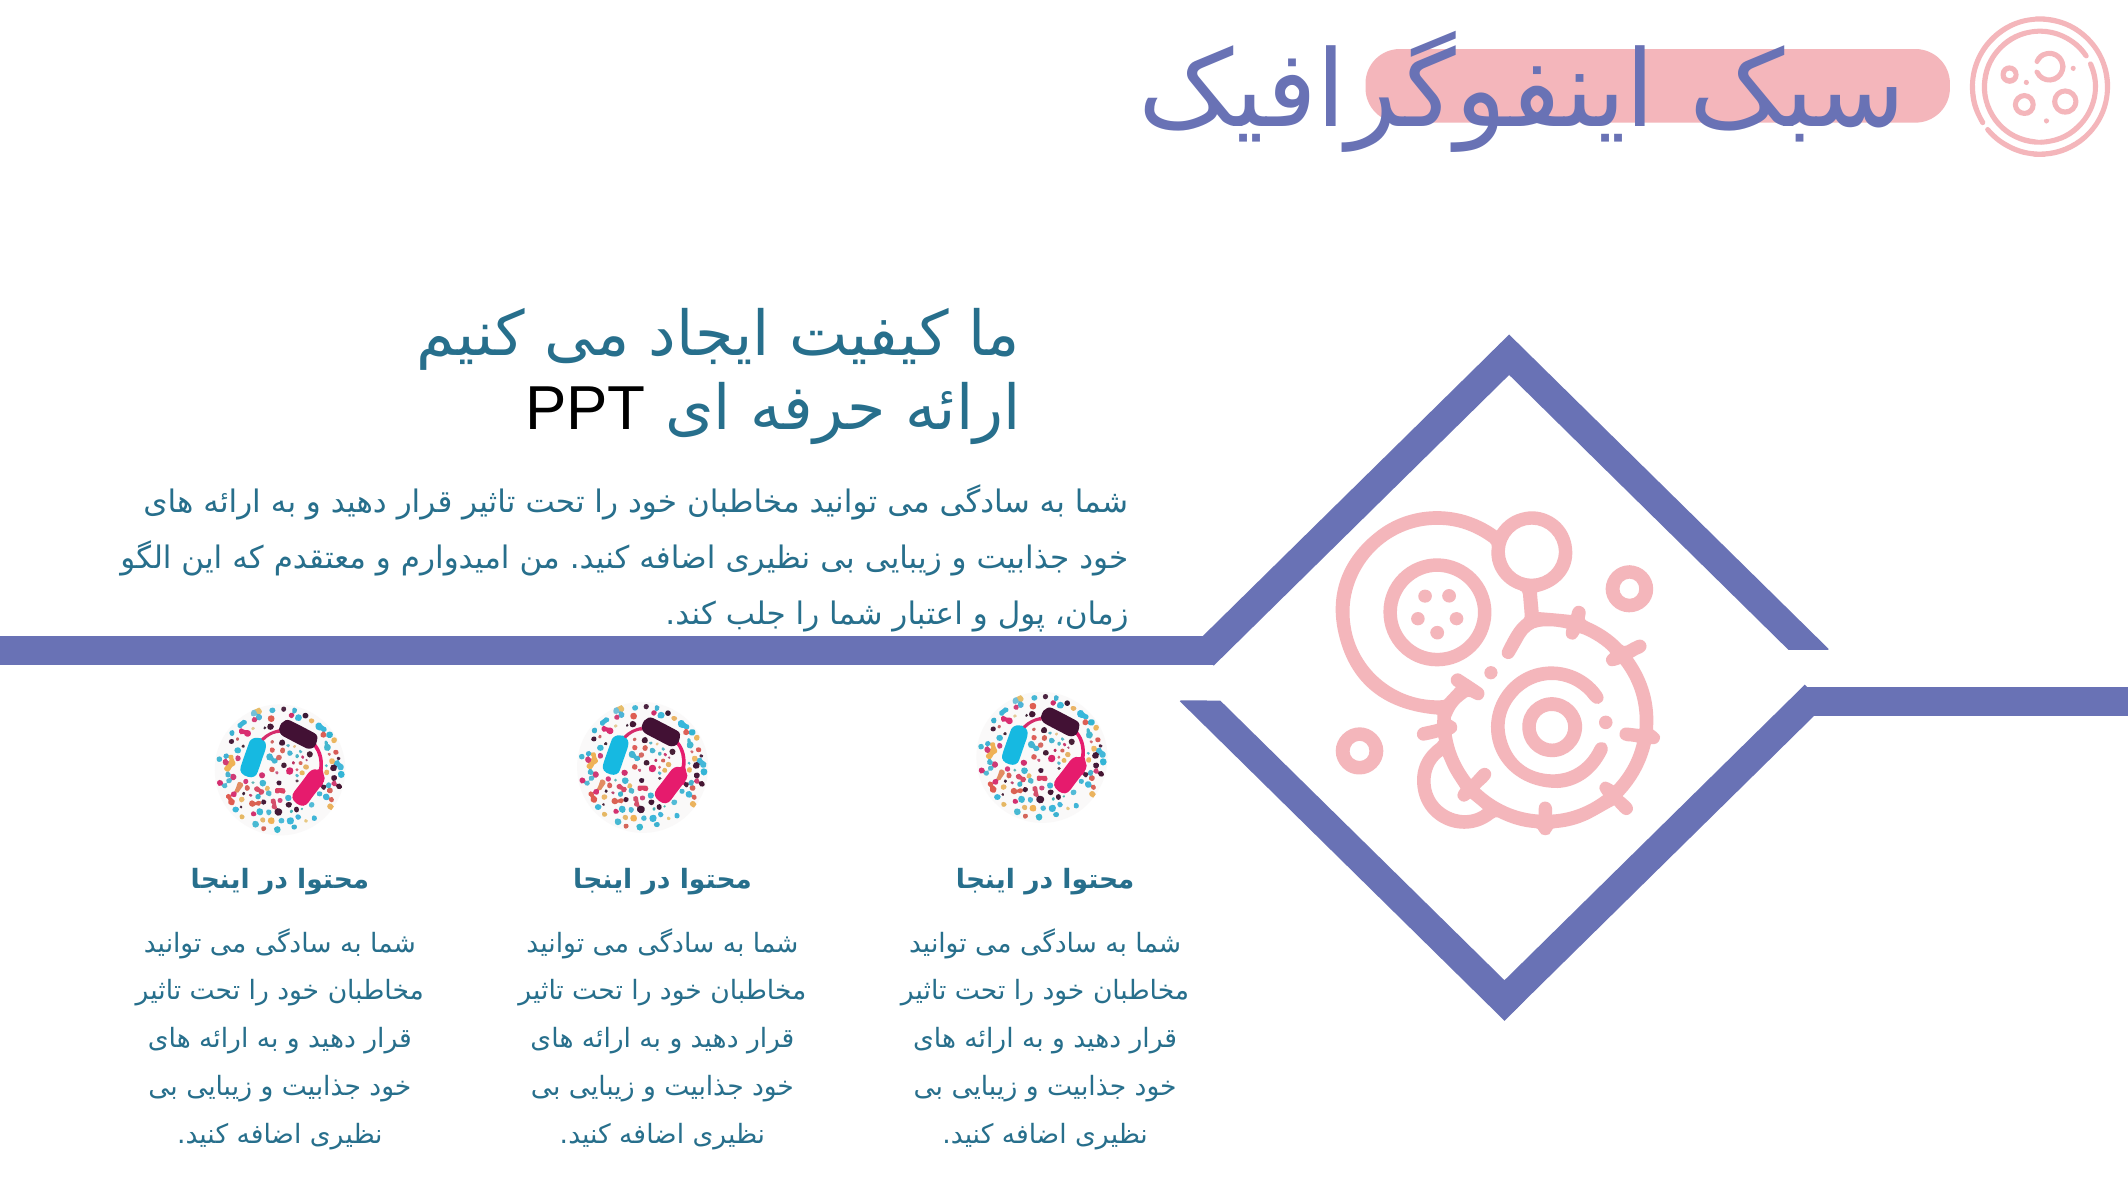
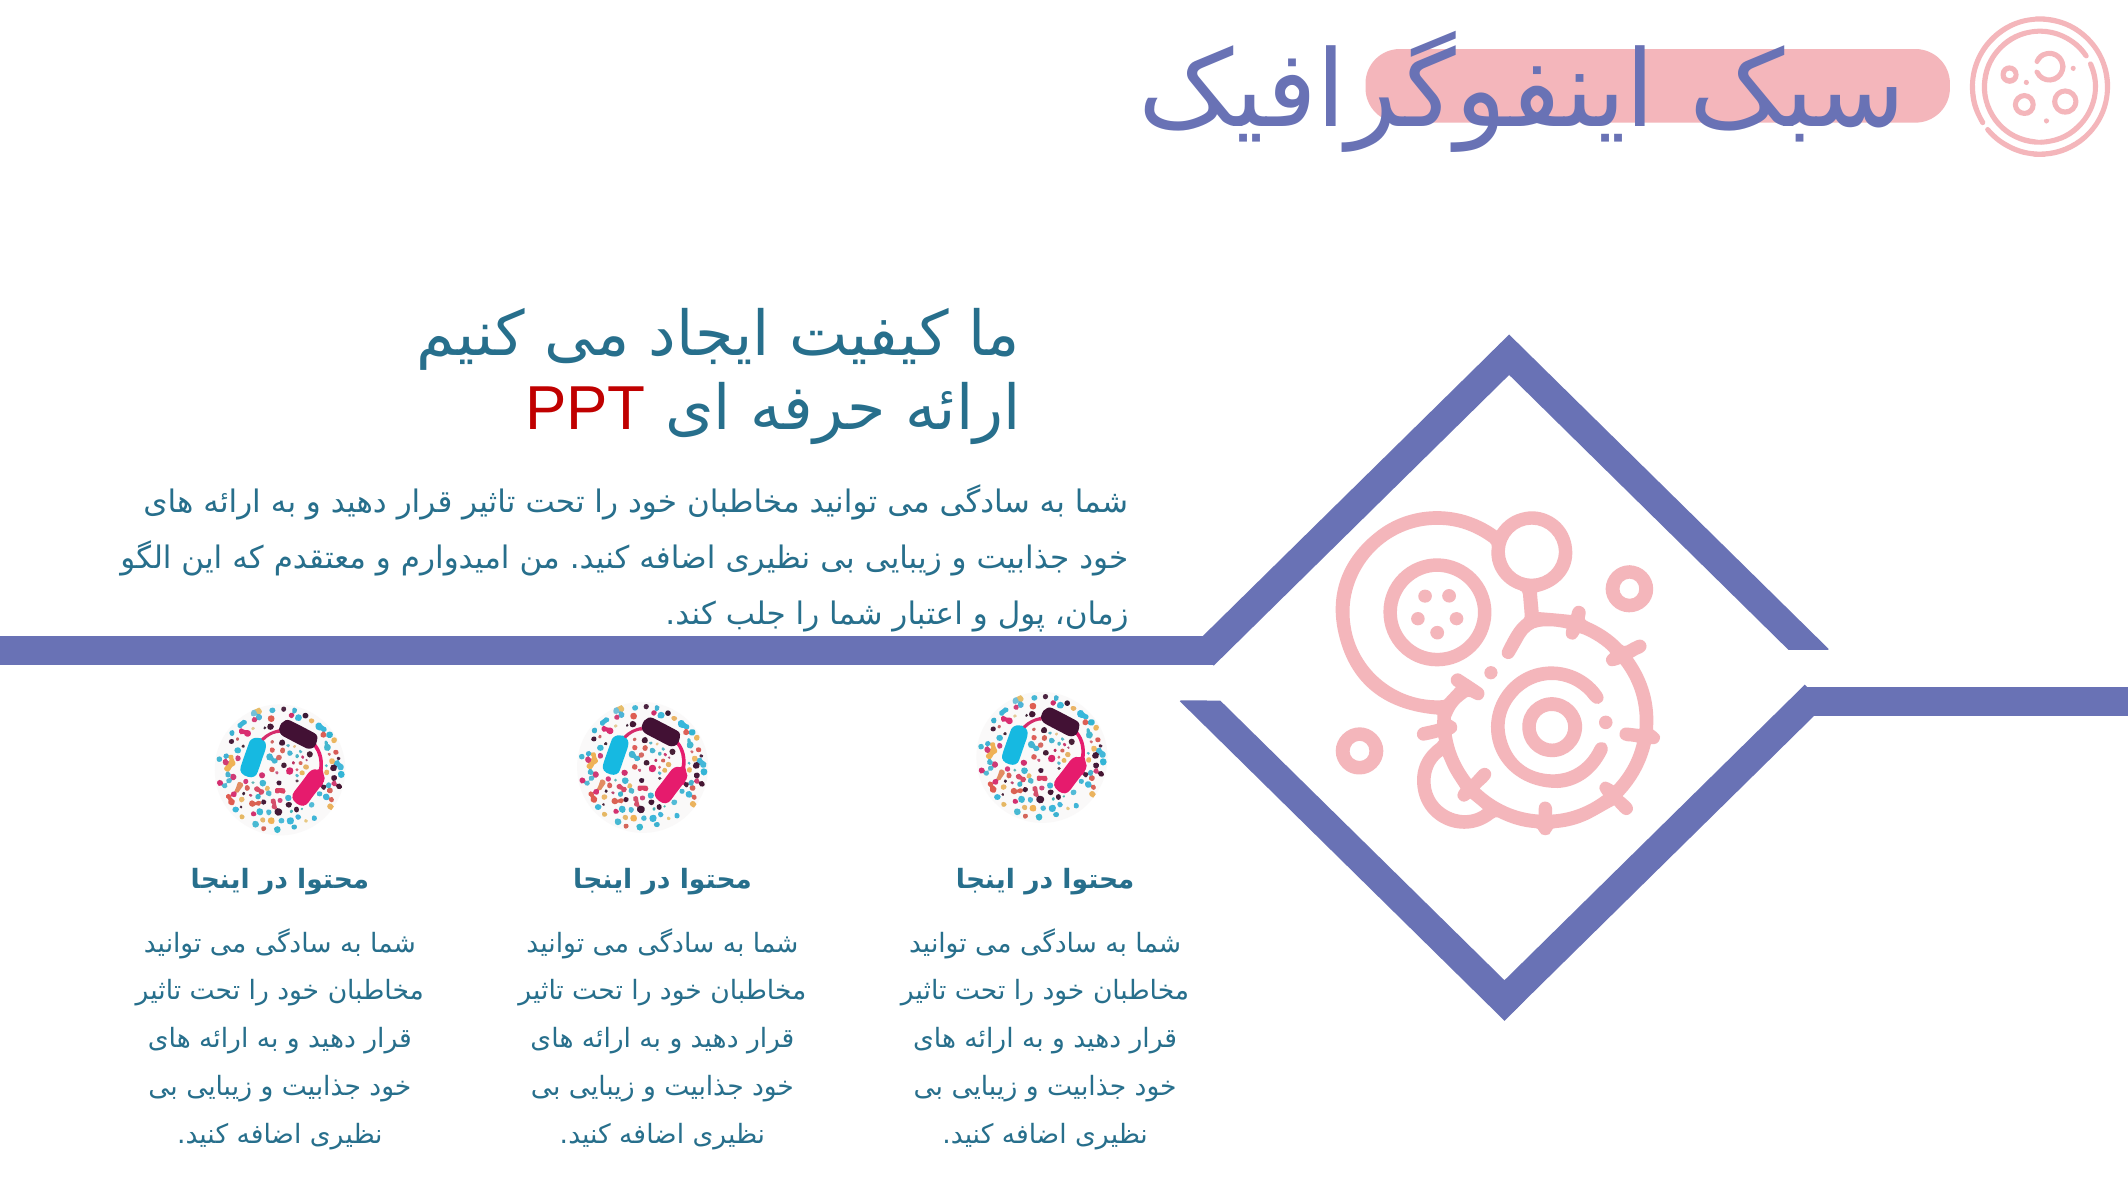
PPT colour: black -> red (585, 409)
